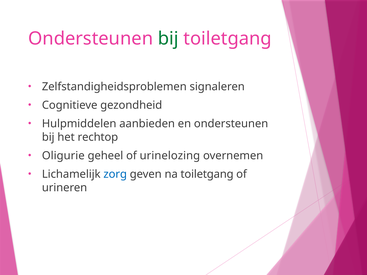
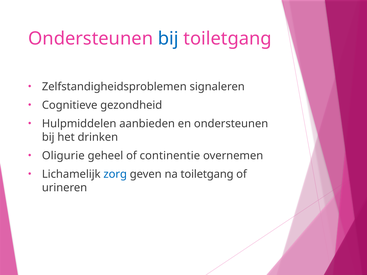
bij colour: green -> blue (168, 39)
rechtop: rechtop -> drinken (98, 137)
urinelozing: urinelozing -> continentie (170, 156)
